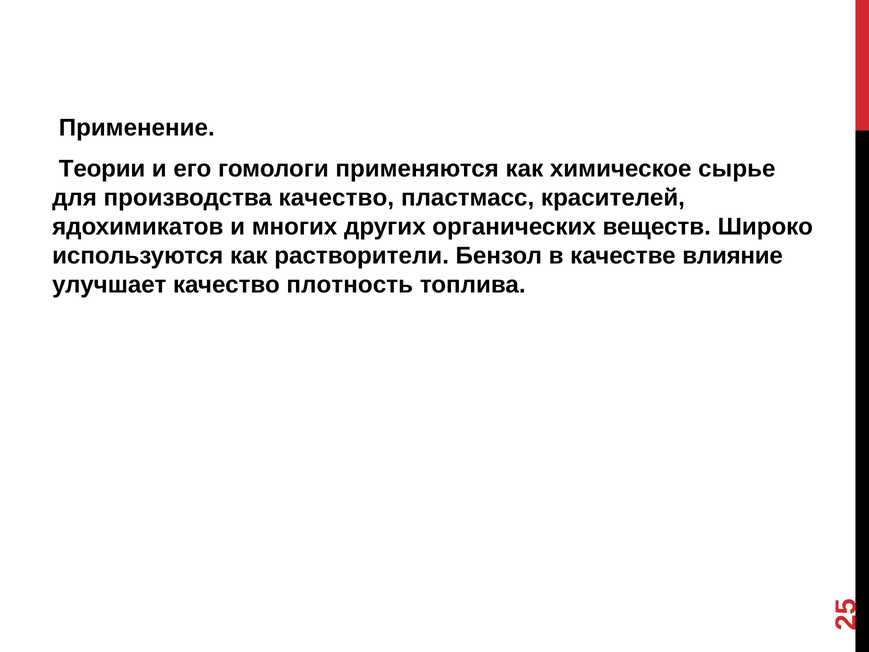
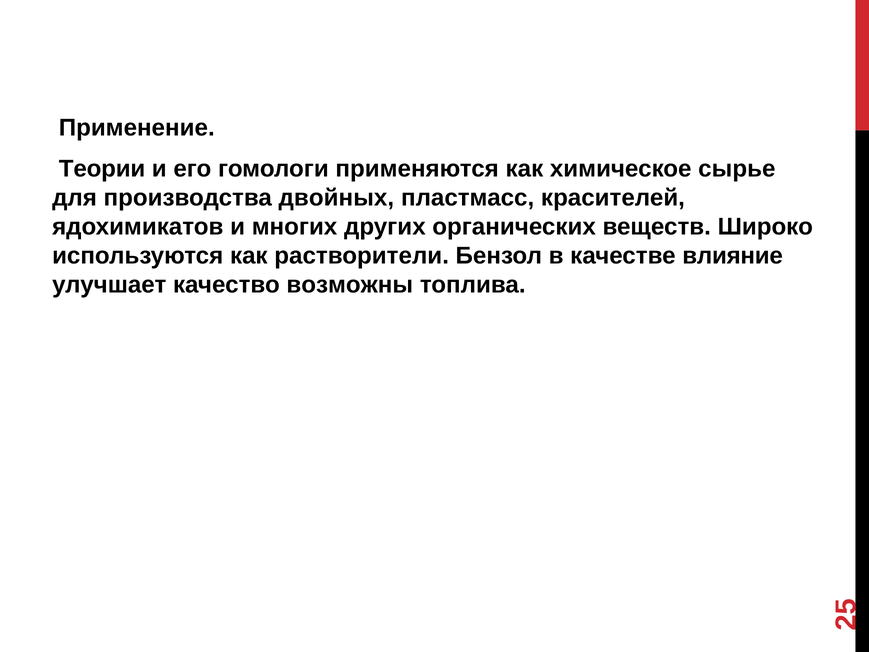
производства качество: качество -> двойных (336, 198)
плотность: плотность -> возможны (350, 284)
